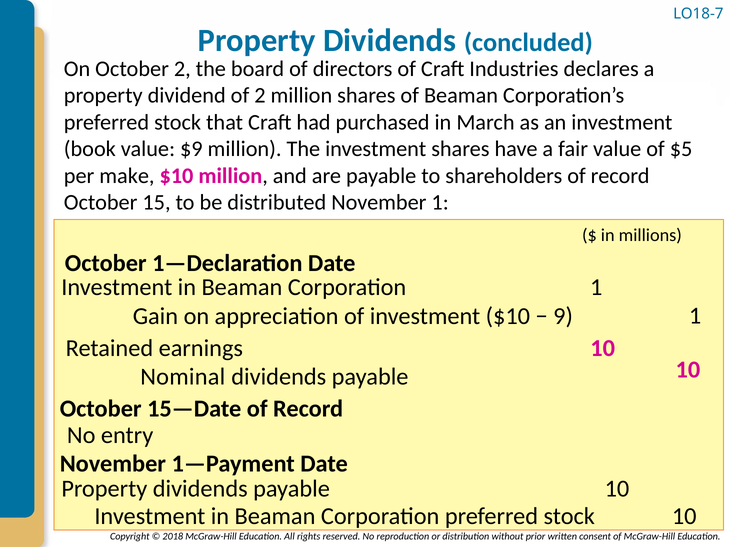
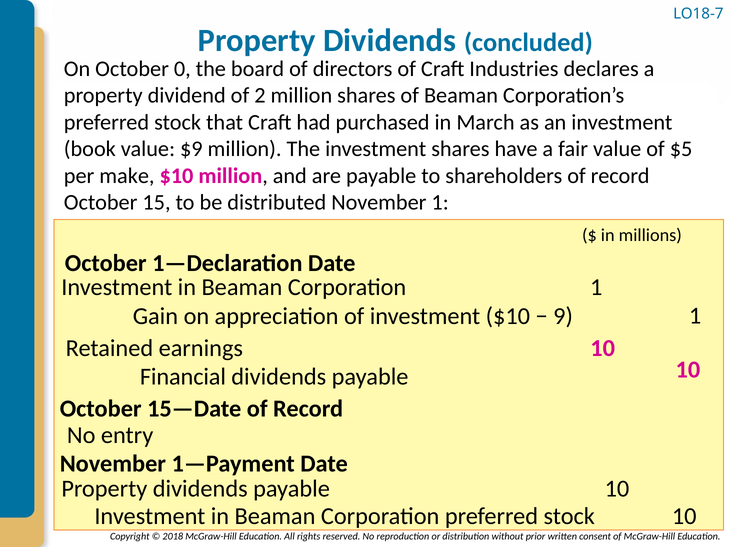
October 2: 2 -> 0 (182, 69)
Nominal: Nominal -> Financial (183, 377)
